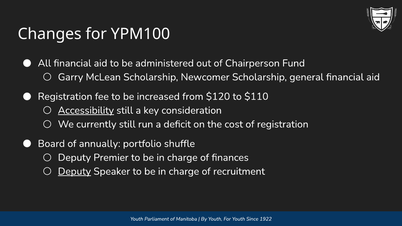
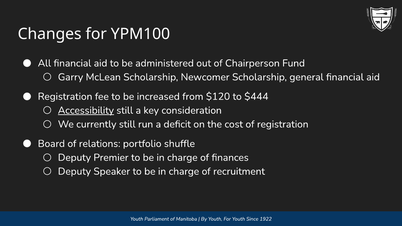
$110: $110 -> $444 (256, 97)
annually: annually -> relations (100, 144)
Deputy underline: present -> none (74, 171)
